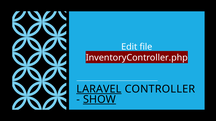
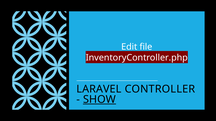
LARAVEL underline: present -> none (99, 89)
